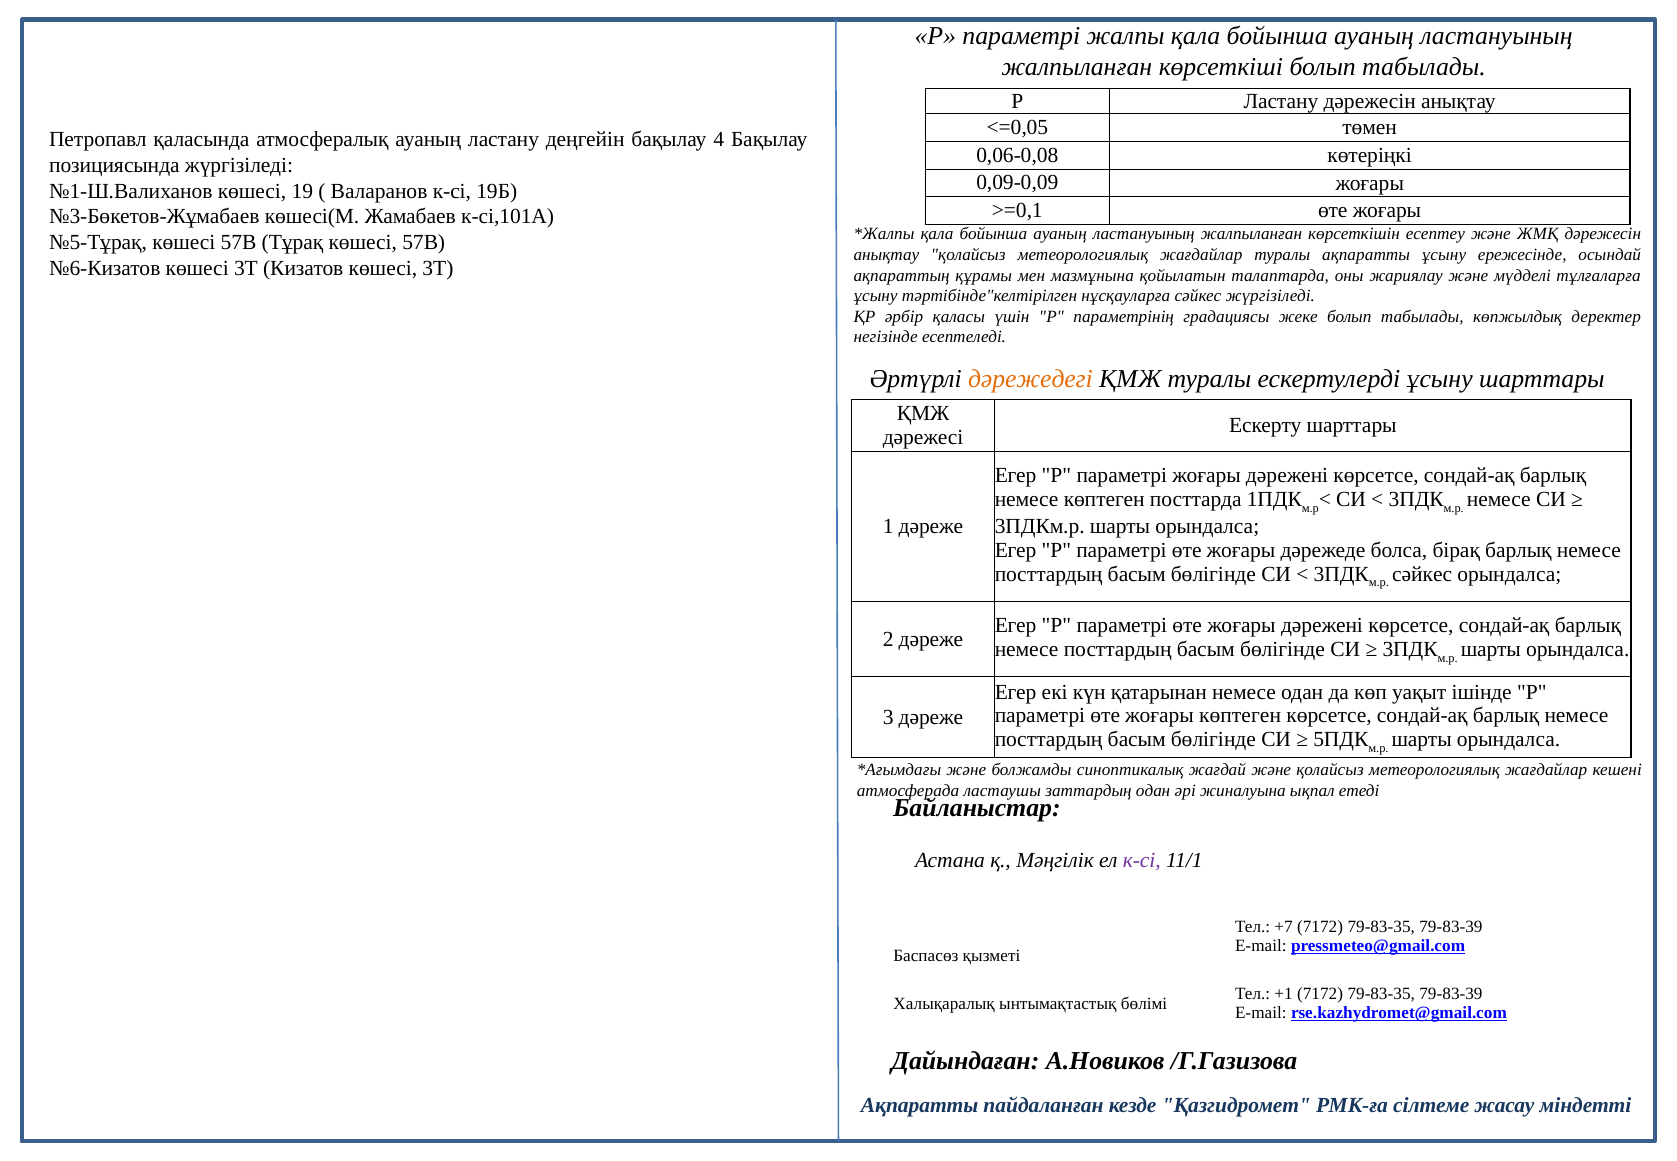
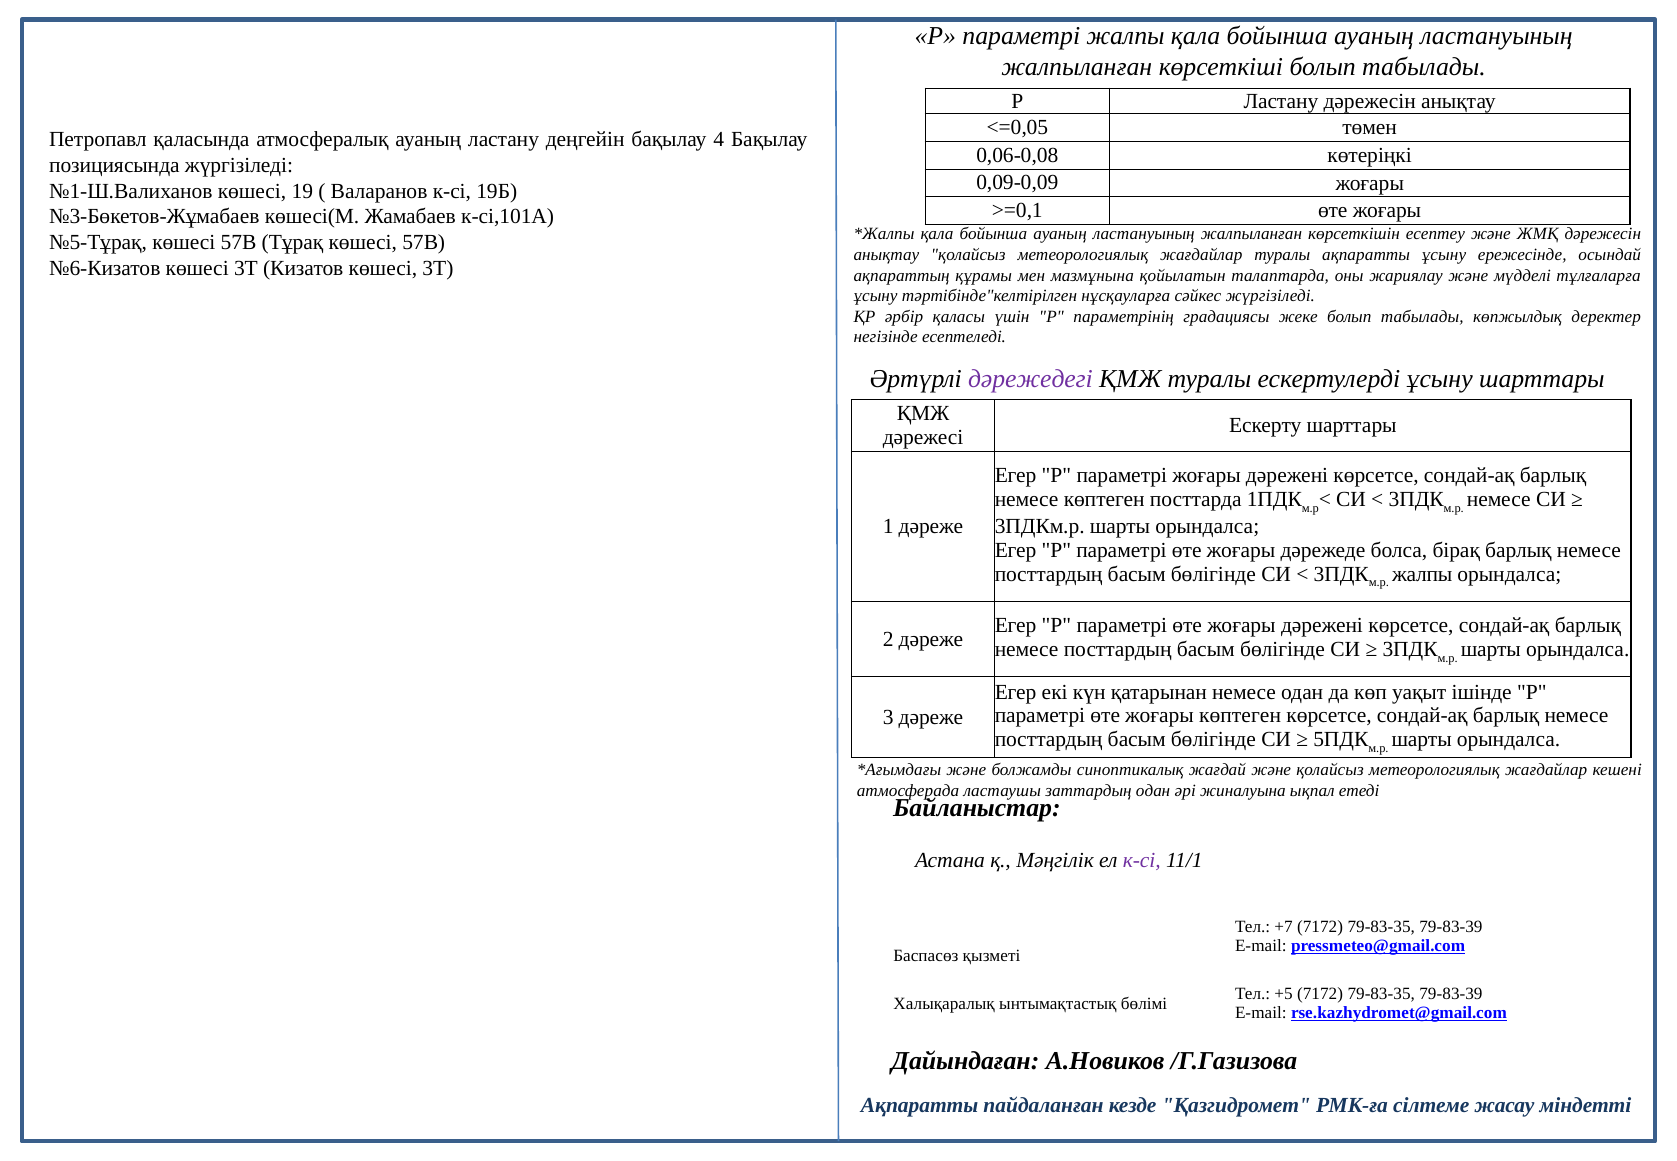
дәрежедегі colour: orange -> purple (1030, 379)
сәйкес: сәйкес -> жалпы (1422, 574)
+1: +1 -> +5 (1284, 994)
